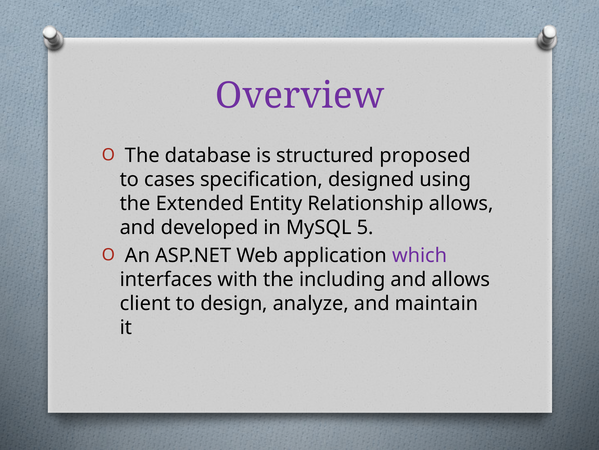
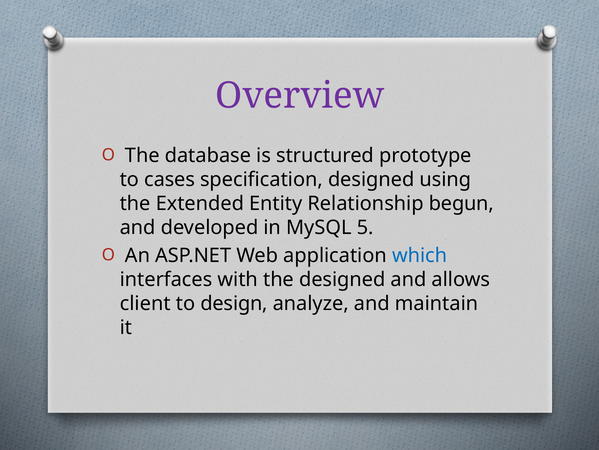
proposed: proposed -> prototype (425, 155)
Relationship allows: allows -> begun (461, 203)
which colour: purple -> blue (420, 255)
the including: including -> designed (342, 279)
